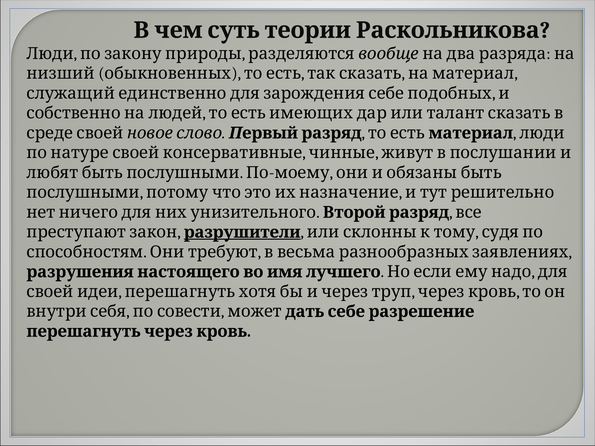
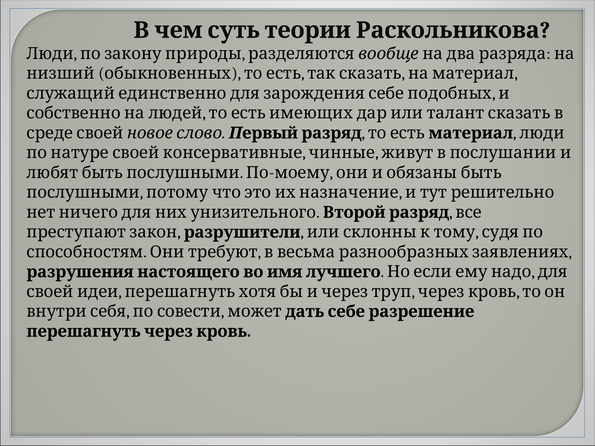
разрушители underline: present -> none (242, 232)
